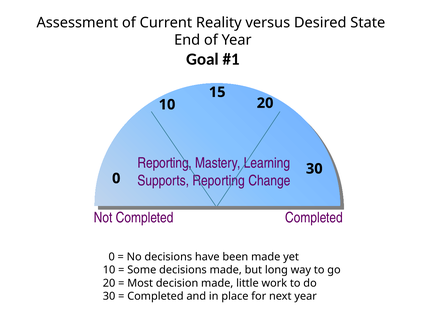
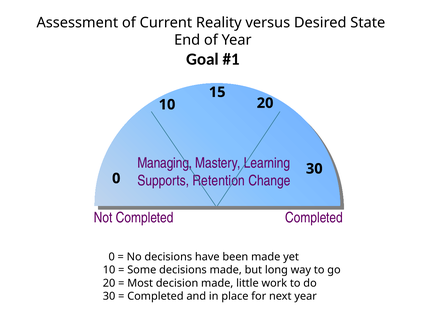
Reporting: Reporting -> Managing (165, 163)
Supports Reporting: Reporting -> Retention (219, 181)
